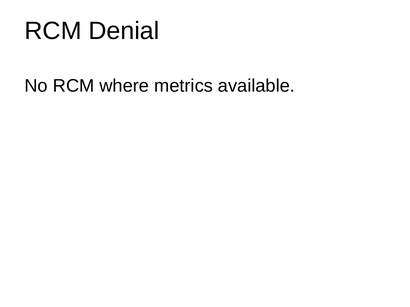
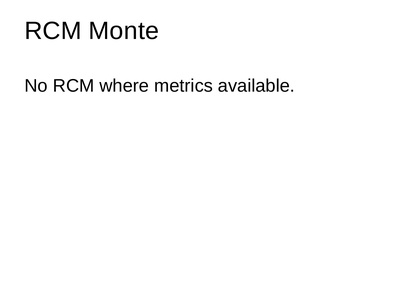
Denial: Denial -> Monte (124, 31)
